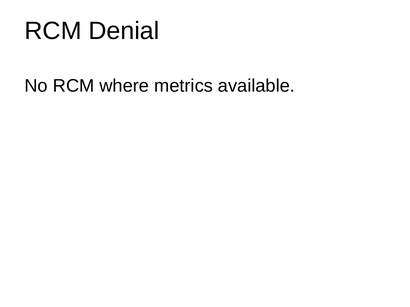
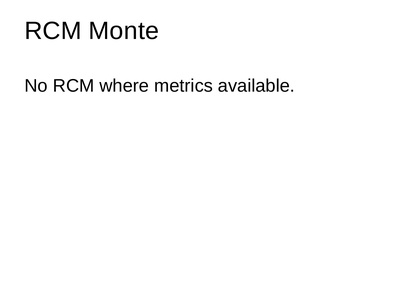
Denial: Denial -> Monte (124, 31)
